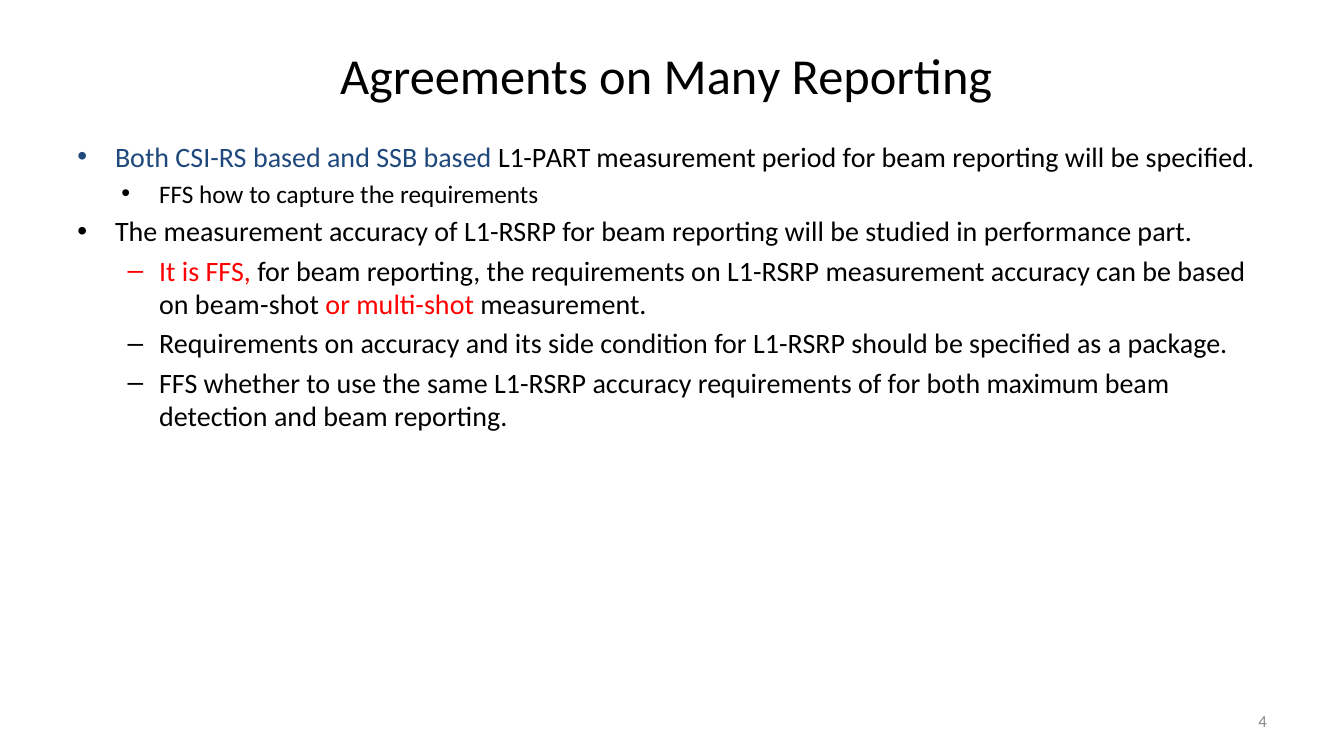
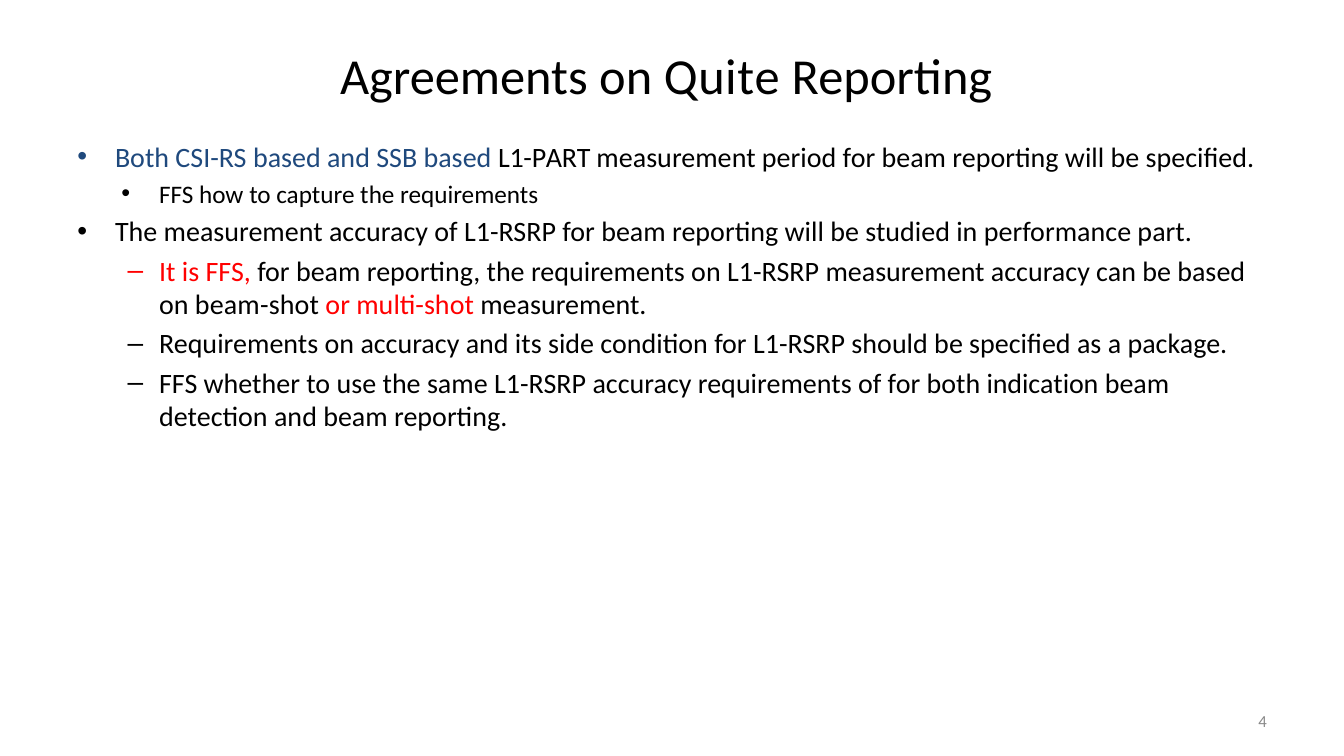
Many: Many -> Quite (722, 77)
maximum: maximum -> indication (1043, 384)
